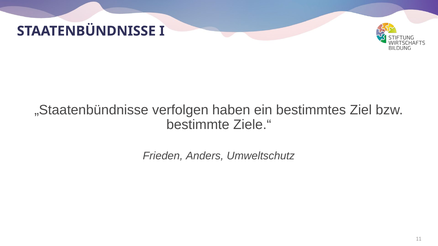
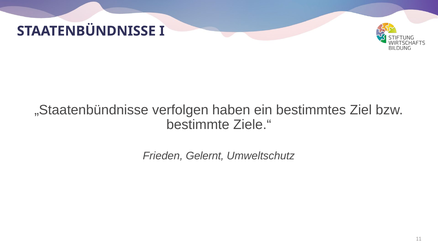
Anders: Anders -> Gelernt (205, 156)
